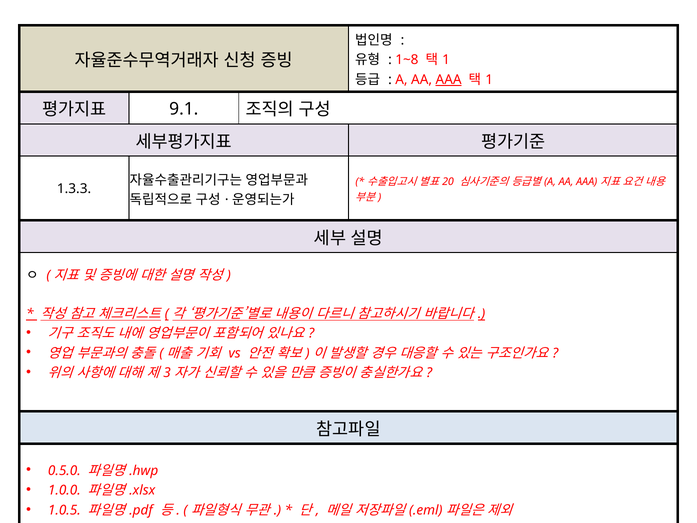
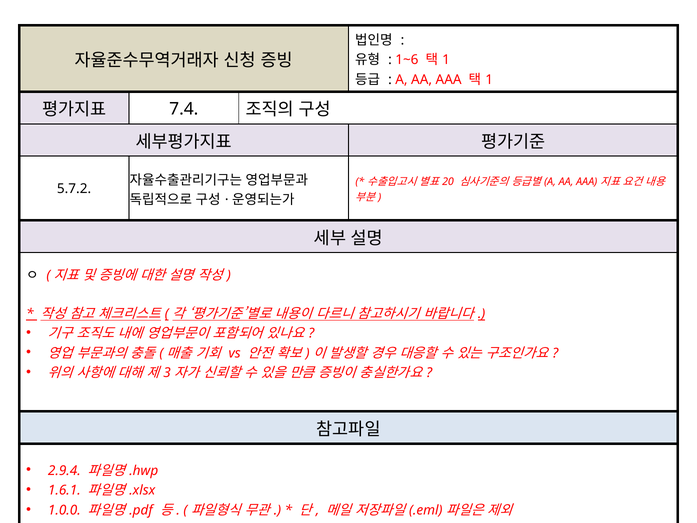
1~8: 1~8 -> 1~6 (407, 60)
AAA underline: present -> none (449, 80)
9.1: 9.1 -> 7.4 (184, 109)
1.3.3: 1.3.3 -> 5.7.2 (74, 189)
0.5.0: 0.5.0 -> 2.9.4 (64, 470)
1.0.0: 1.0.0 -> 1.6.1 (64, 490)
1.0.5: 1.0.5 -> 1.0.0 (64, 510)
